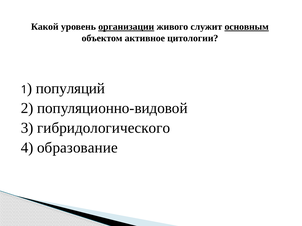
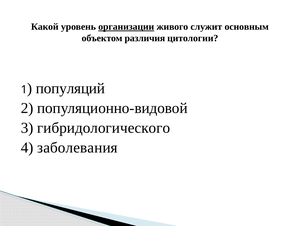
основным underline: present -> none (247, 27)
активное: активное -> различия (145, 38)
образование: образование -> заболевания (77, 148)
